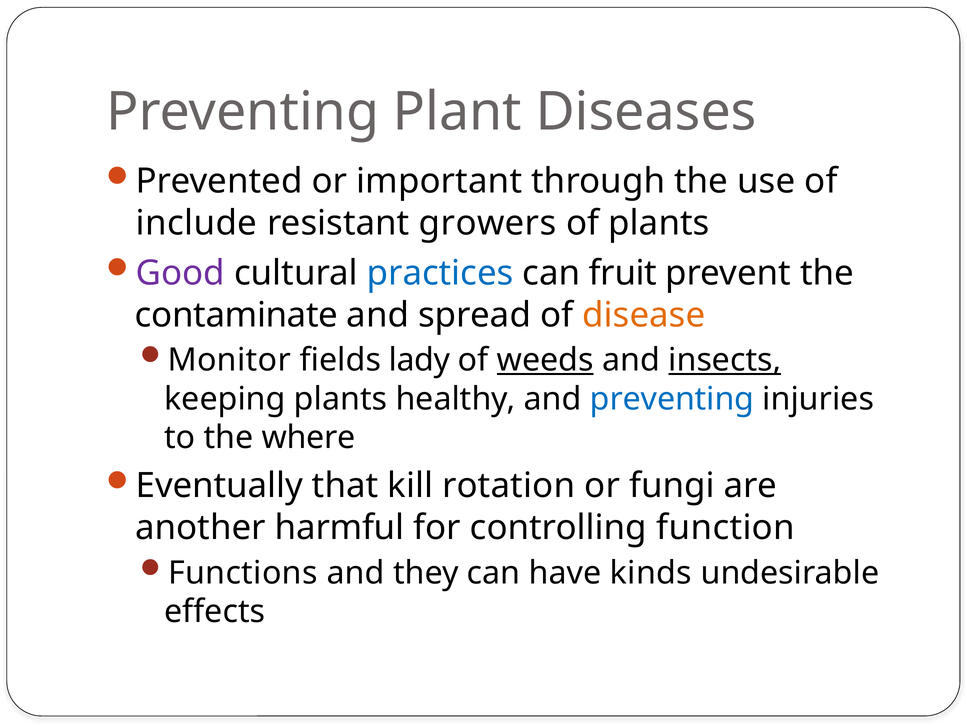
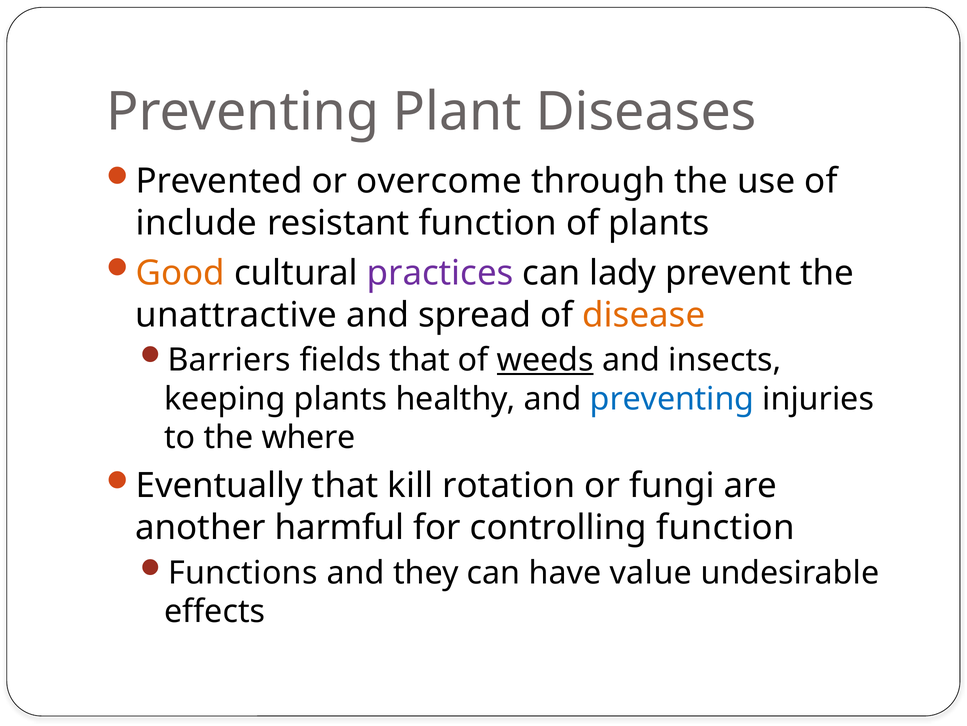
important: important -> overcome (439, 181)
resistant growers: growers -> function (488, 223)
Good colour: purple -> orange (180, 273)
practices colour: blue -> purple (440, 273)
fruit: fruit -> lady (623, 273)
contaminate: contaminate -> unattractive (236, 315)
Monitor: Monitor -> Barriers (229, 360)
fields lady: lady -> that (419, 360)
insects underline: present -> none (725, 360)
kinds: kinds -> value (651, 572)
